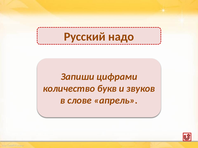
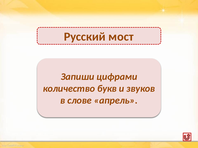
надо: надо -> мост (121, 37)
